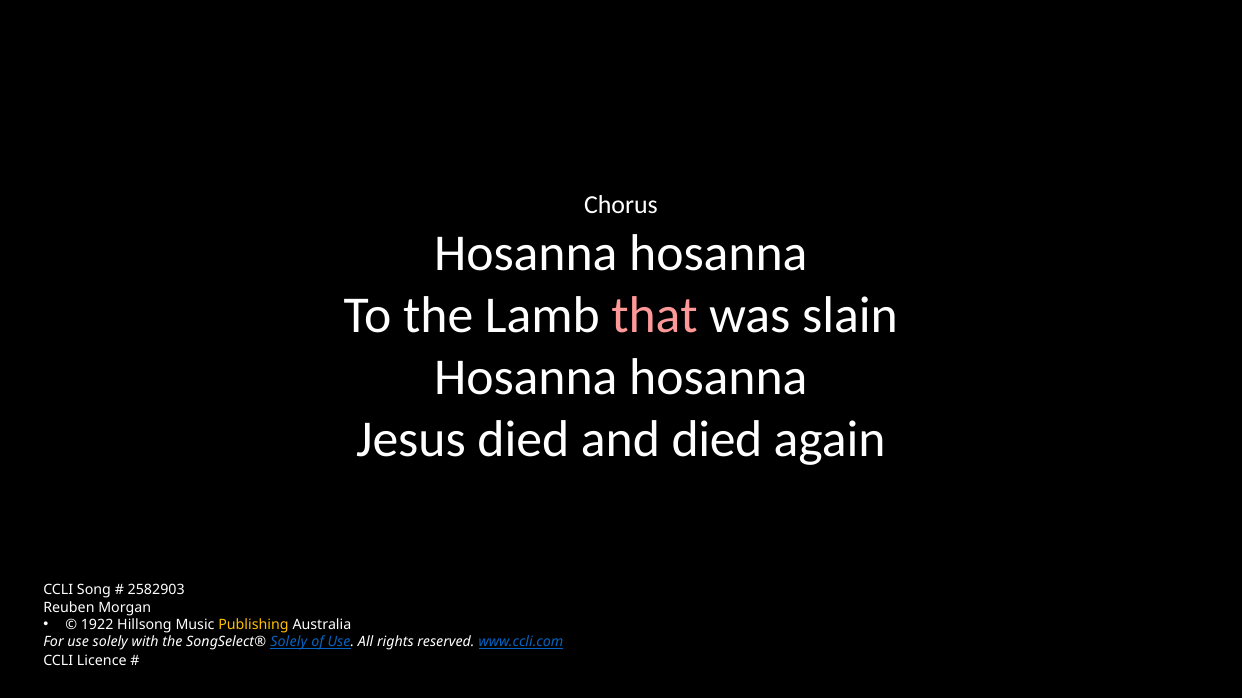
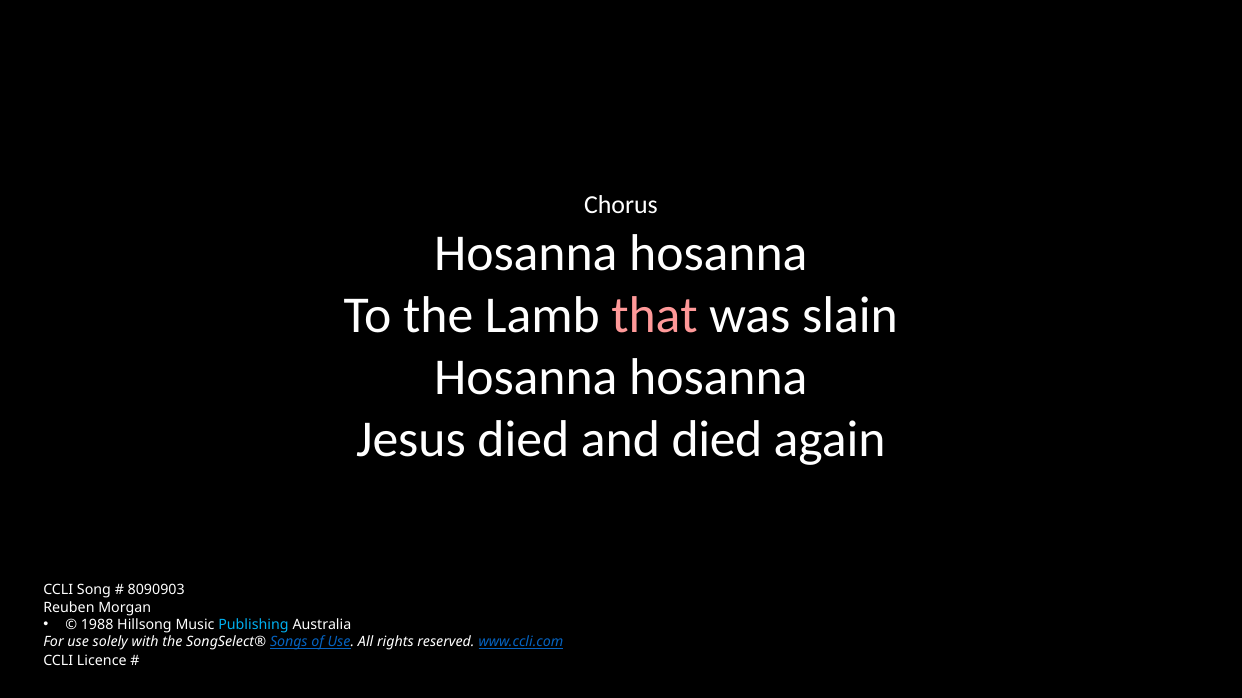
2582903: 2582903 -> 8090903 (156, 591)
1922: 1922 -> 1988 (97, 625)
Publishing colour: yellow -> light blue (254, 625)
SongSelect® Solely: Solely -> Songs (289, 642)
